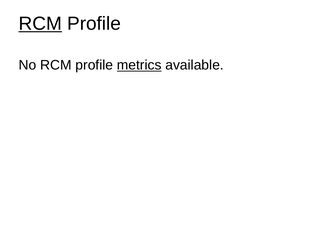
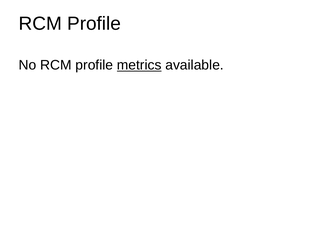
RCM underline: present -> none (40, 24)
